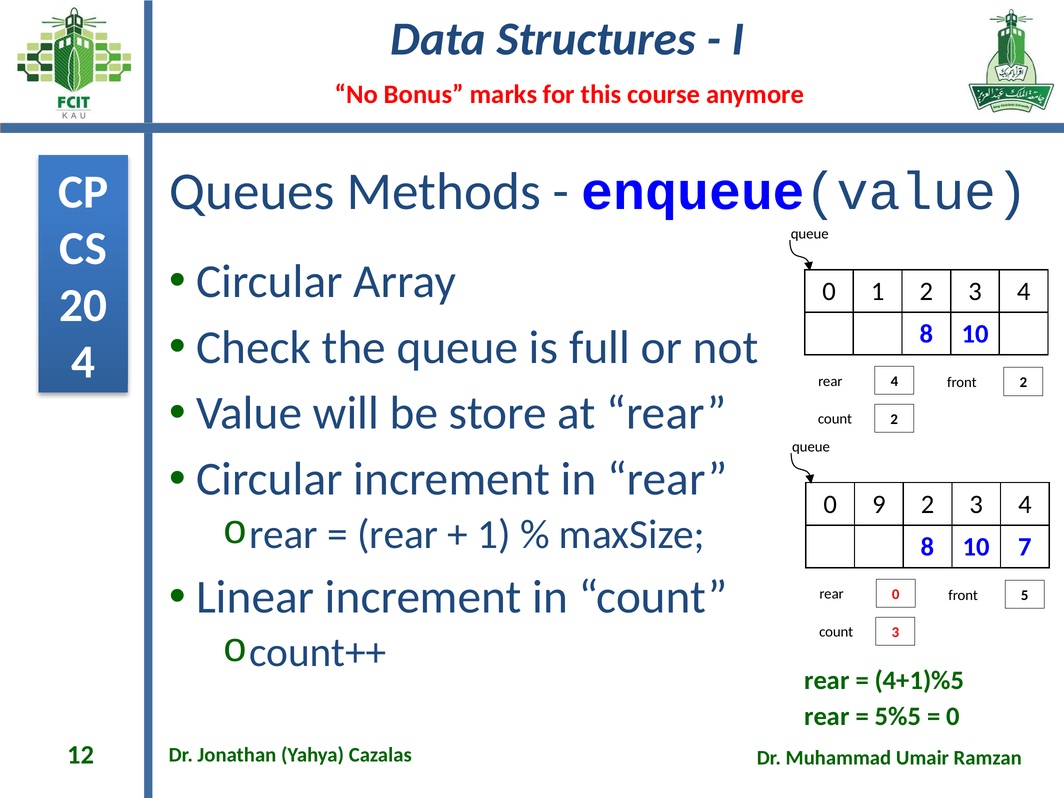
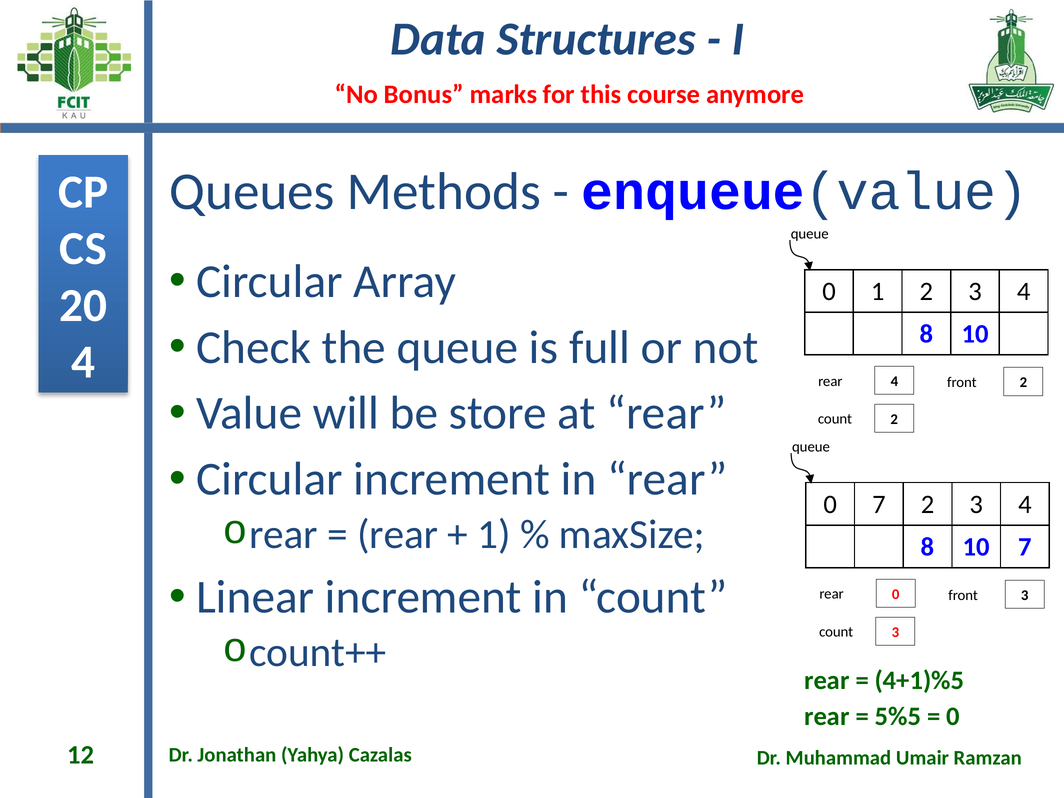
0 9: 9 -> 7 (879, 504)
front 5: 5 -> 3 (1025, 595)
